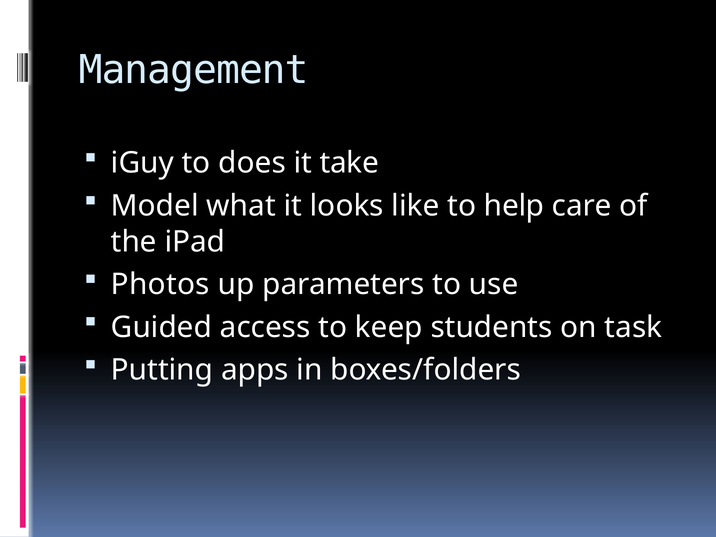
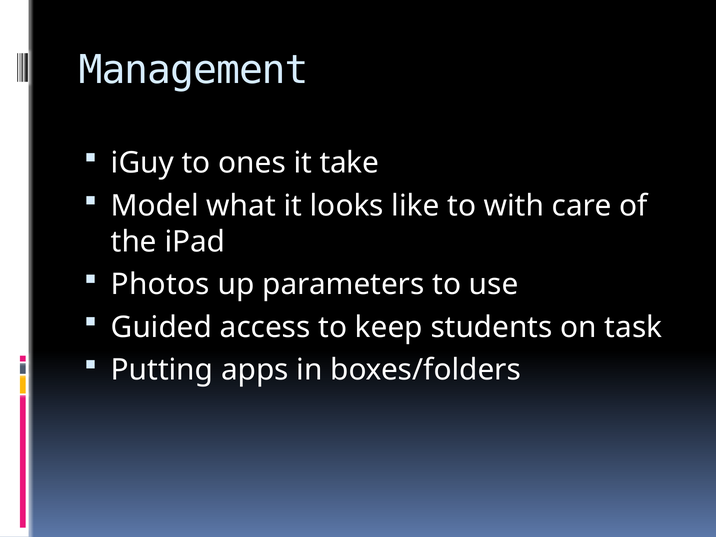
does: does -> ones (252, 163)
help: help -> with (514, 206)
